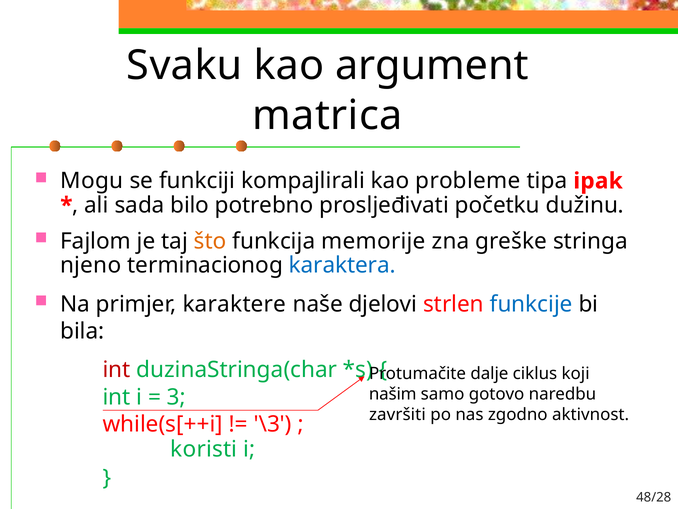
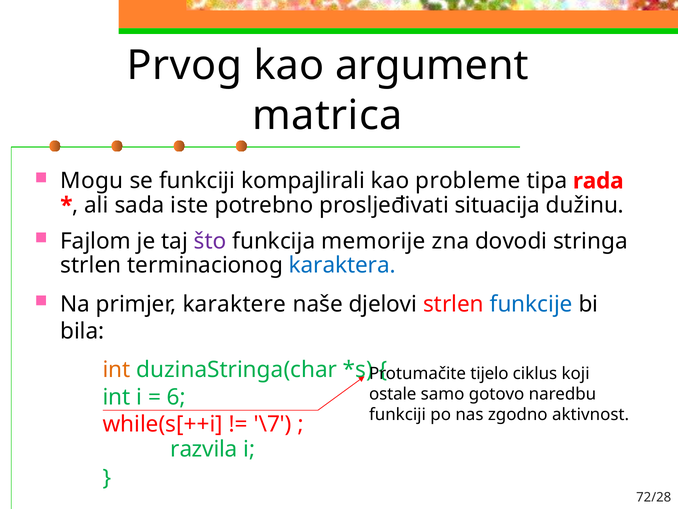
Svaku: Svaku -> Prvog (184, 66)
ipak: ipak -> rada (598, 181)
bilo: bilo -> iste (190, 205)
početku: početku -> situacija (497, 205)
što colour: orange -> purple (210, 241)
greške: greške -> dovodi (511, 241)
njeno: njeno -> strlen (91, 265)
int colour: red -> orange (117, 370)
dalje: dalje -> tijelo (489, 373)
našim: našim -> ostale (393, 394)
3: 3 -> 6 (176, 397)
završiti: završiti -> funkciji (397, 414)
\3: \3 -> \7 (273, 424)
koristi: koristi -> razvila (204, 449)
48/28: 48/28 -> 72/28 (654, 497)
